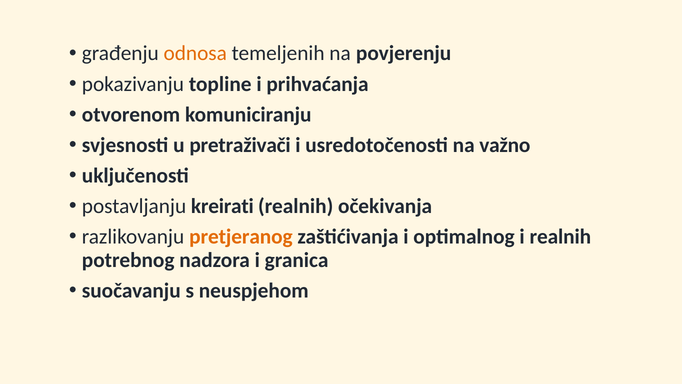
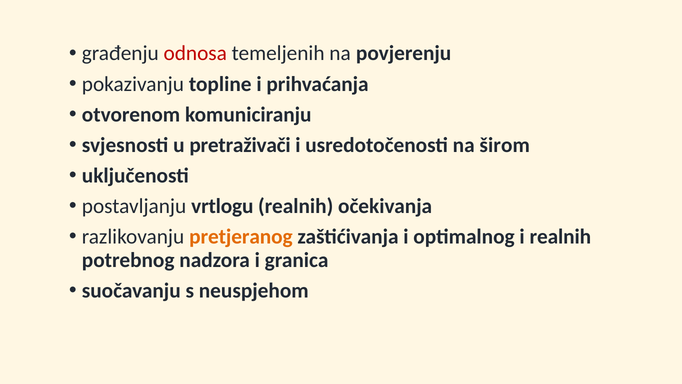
odnosa colour: orange -> red (195, 53)
važno: važno -> širom (505, 145)
kreirati: kreirati -> vrtlogu (222, 206)
